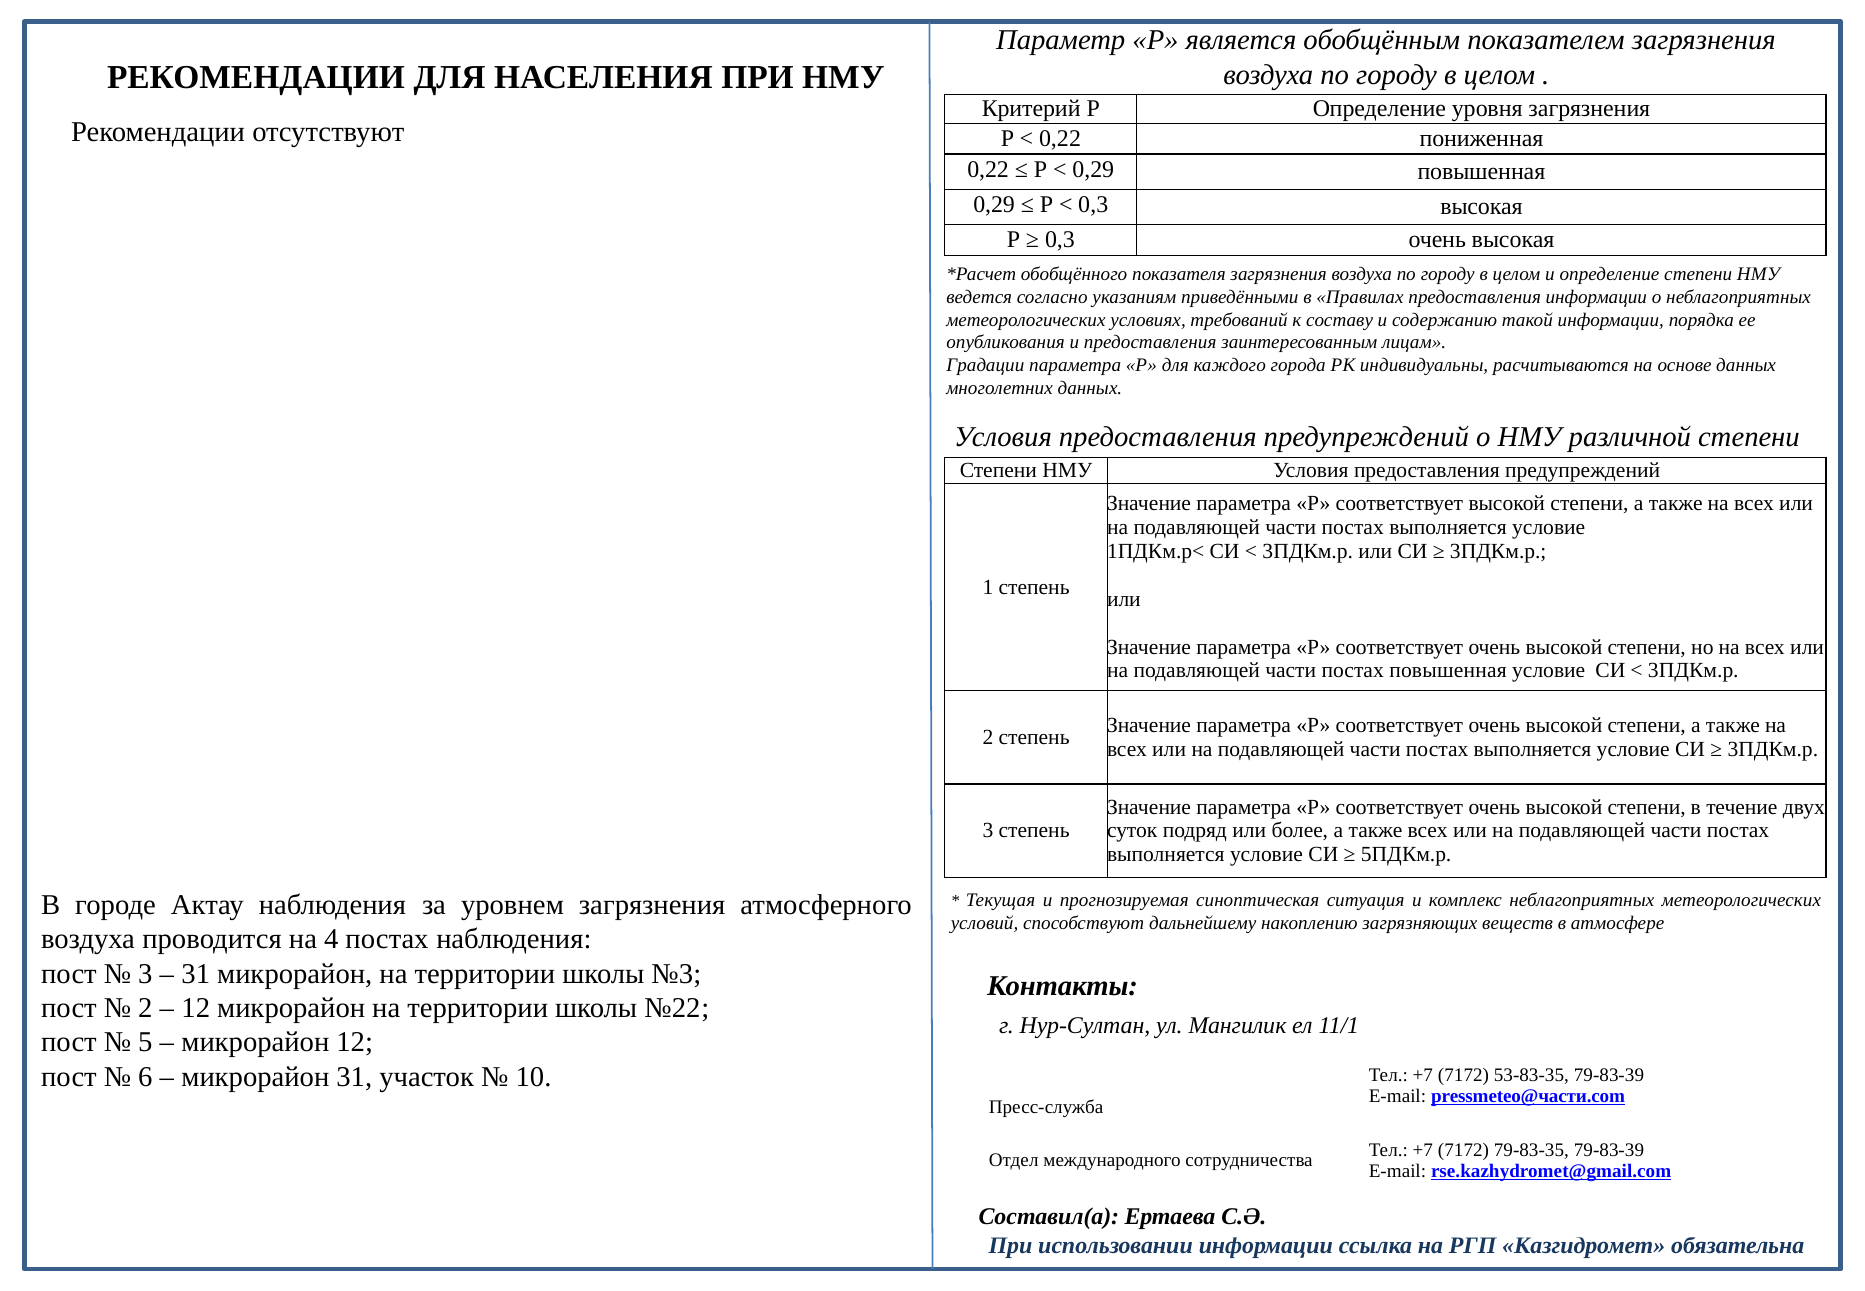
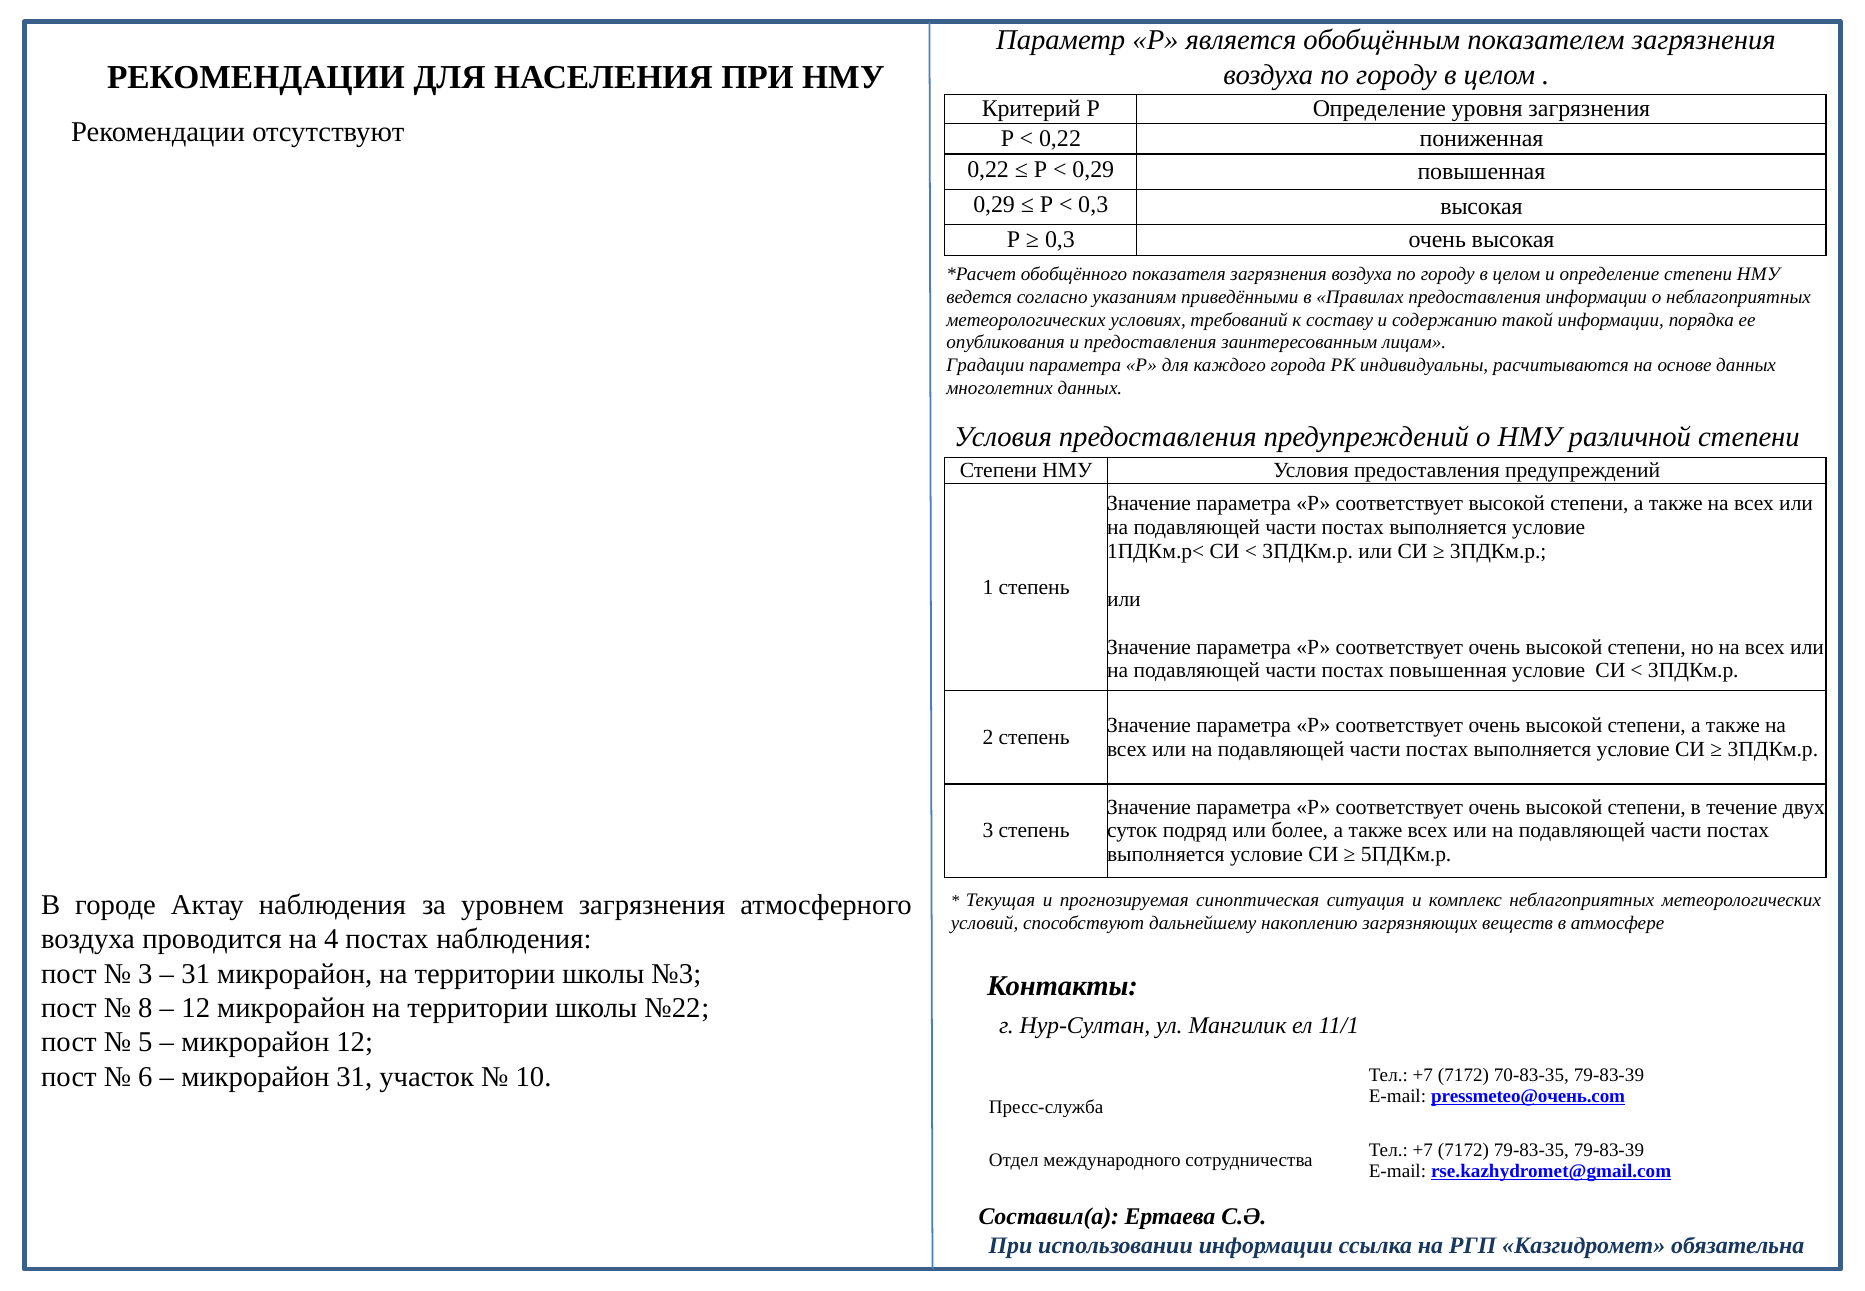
2: 2 -> 8 (145, 1008)
53-83-35: 53-83-35 -> 70-83-35 (1531, 1075)
pressmeteo@части.com: pressmeteo@части.com -> pressmeteo@очень.com (1528, 1096)
